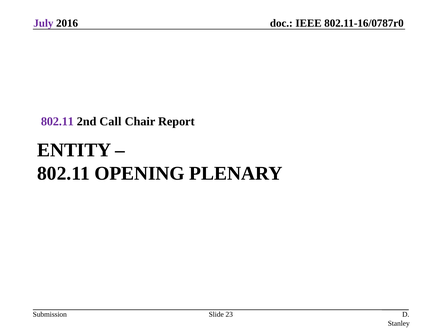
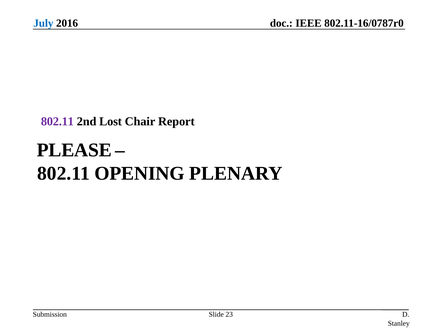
July colour: purple -> blue (43, 23)
Call: Call -> Lost (111, 122)
ENTITY: ENTITY -> PLEASE (74, 150)
